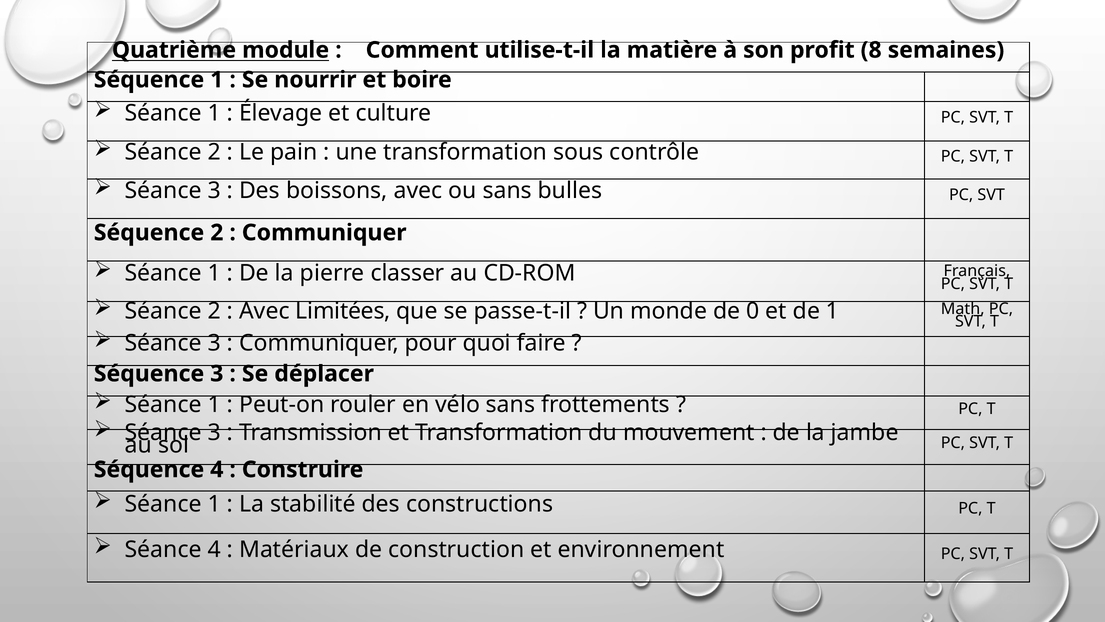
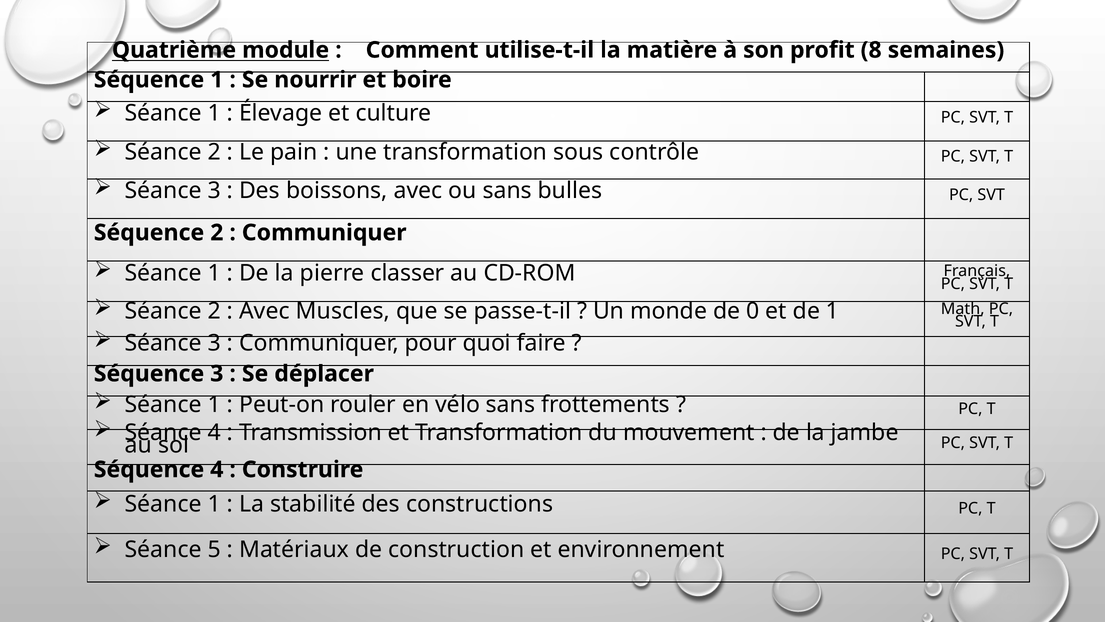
Limitées: Limitées -> Muscles (343, 311)
3: 3 -> 4 (214, 432)
Séance 4: 4 -> 5 (214, 549)
